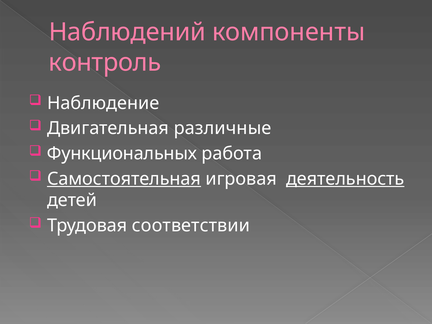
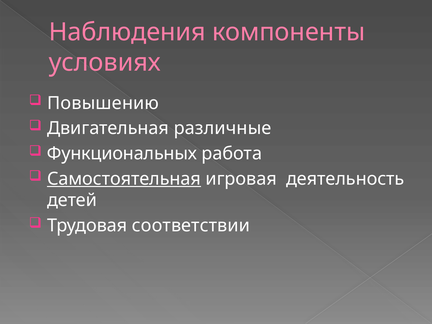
Наблюдений: Наблюдений -> Наблюдения (127, 32)
контроль: контроль -> условиях (105, 63)
Наблюдение: Наблюдение -> Повышению (103, 103)
деятельность underline: present -> none (345, 179)
